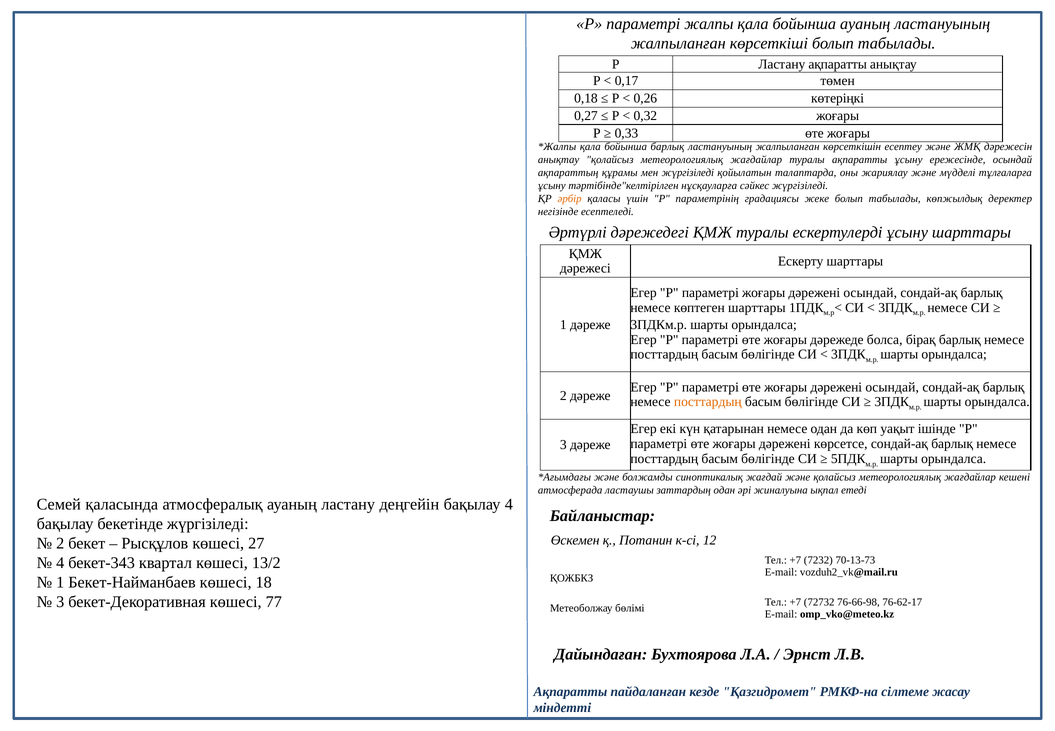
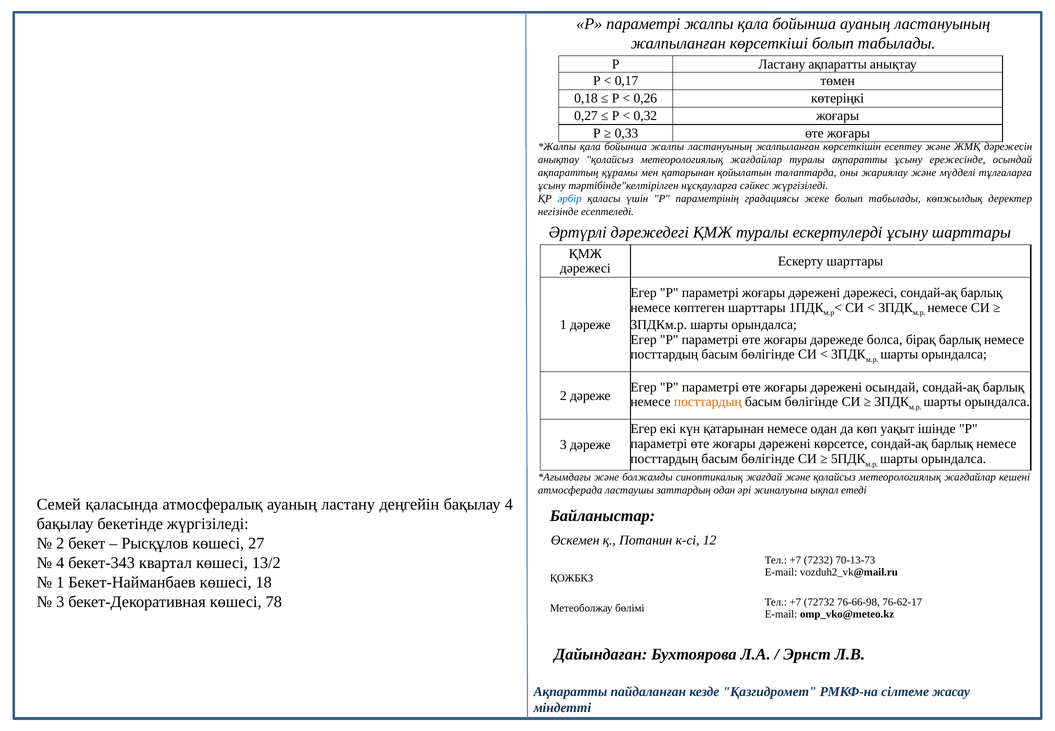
бойынша барлық: барлық -> жалпы (667, 147)
мен жүргізіледі: жүргізіледі -> қатарынан (688, 173)
әрбір colour: orange -> blue (570, 199)
параметрі жоғары дәрежені осындай: осындай -> дәрежесі (870, 292)
77: 77 -> 78 (274, 602)
